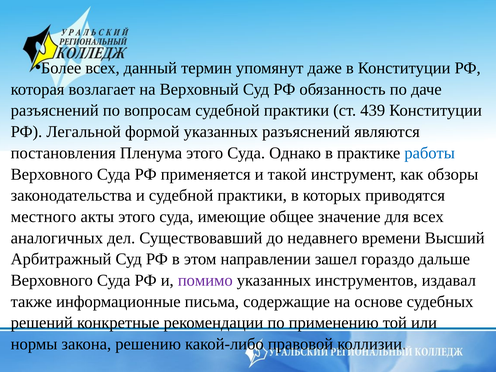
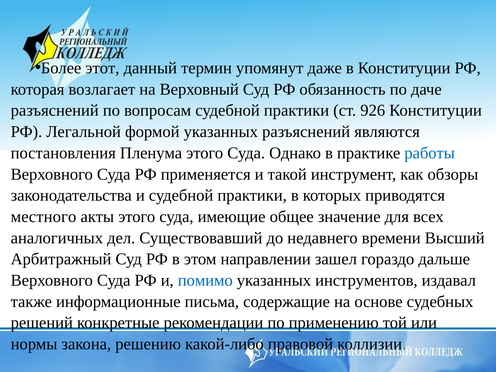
Более всех: всех -> этот (102, 68)
439: 439 -> 926 (373, 111)
помимо colour: purple -> blue (205, 280)
